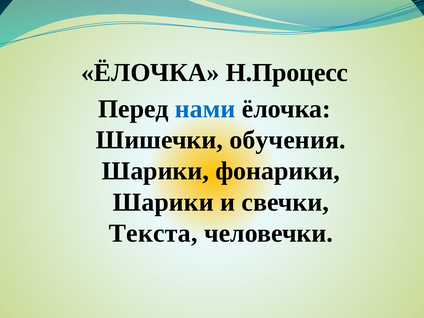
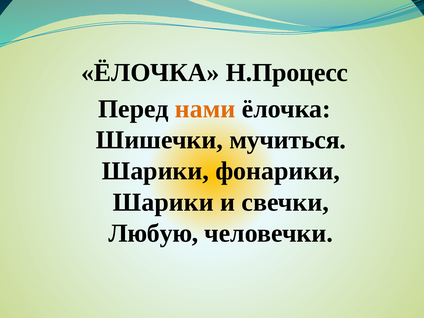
нами colour: blue -> orange (205, 109)
обучения: обучения -> мучиться (288, 140)
Текста: Текста -> Любую (153, 233)
